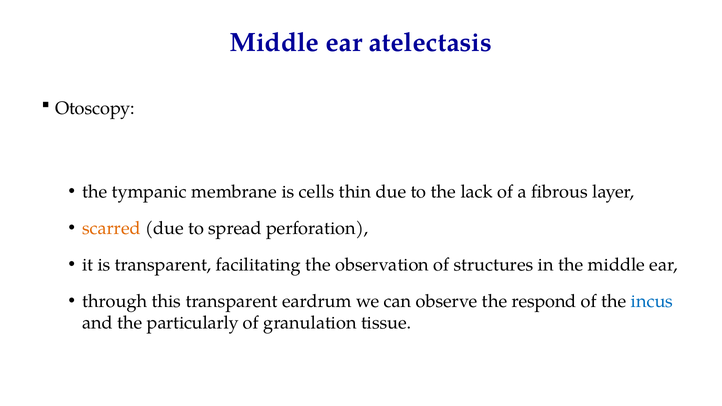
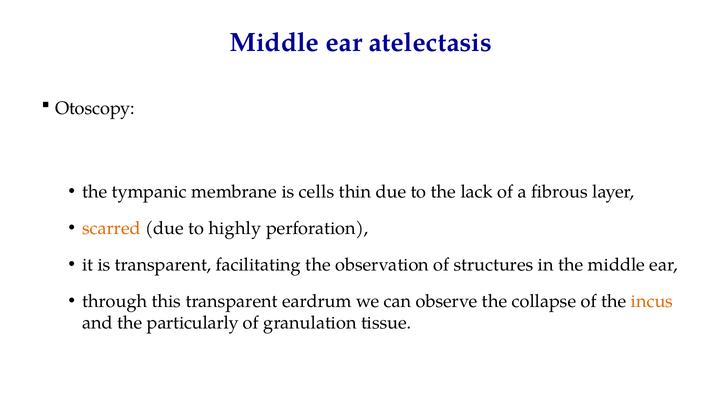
spread: spread -> highly (235, 228)
respond: respond -> collapse (544, 301)
incus colour: blue -> orange (652, 301)
